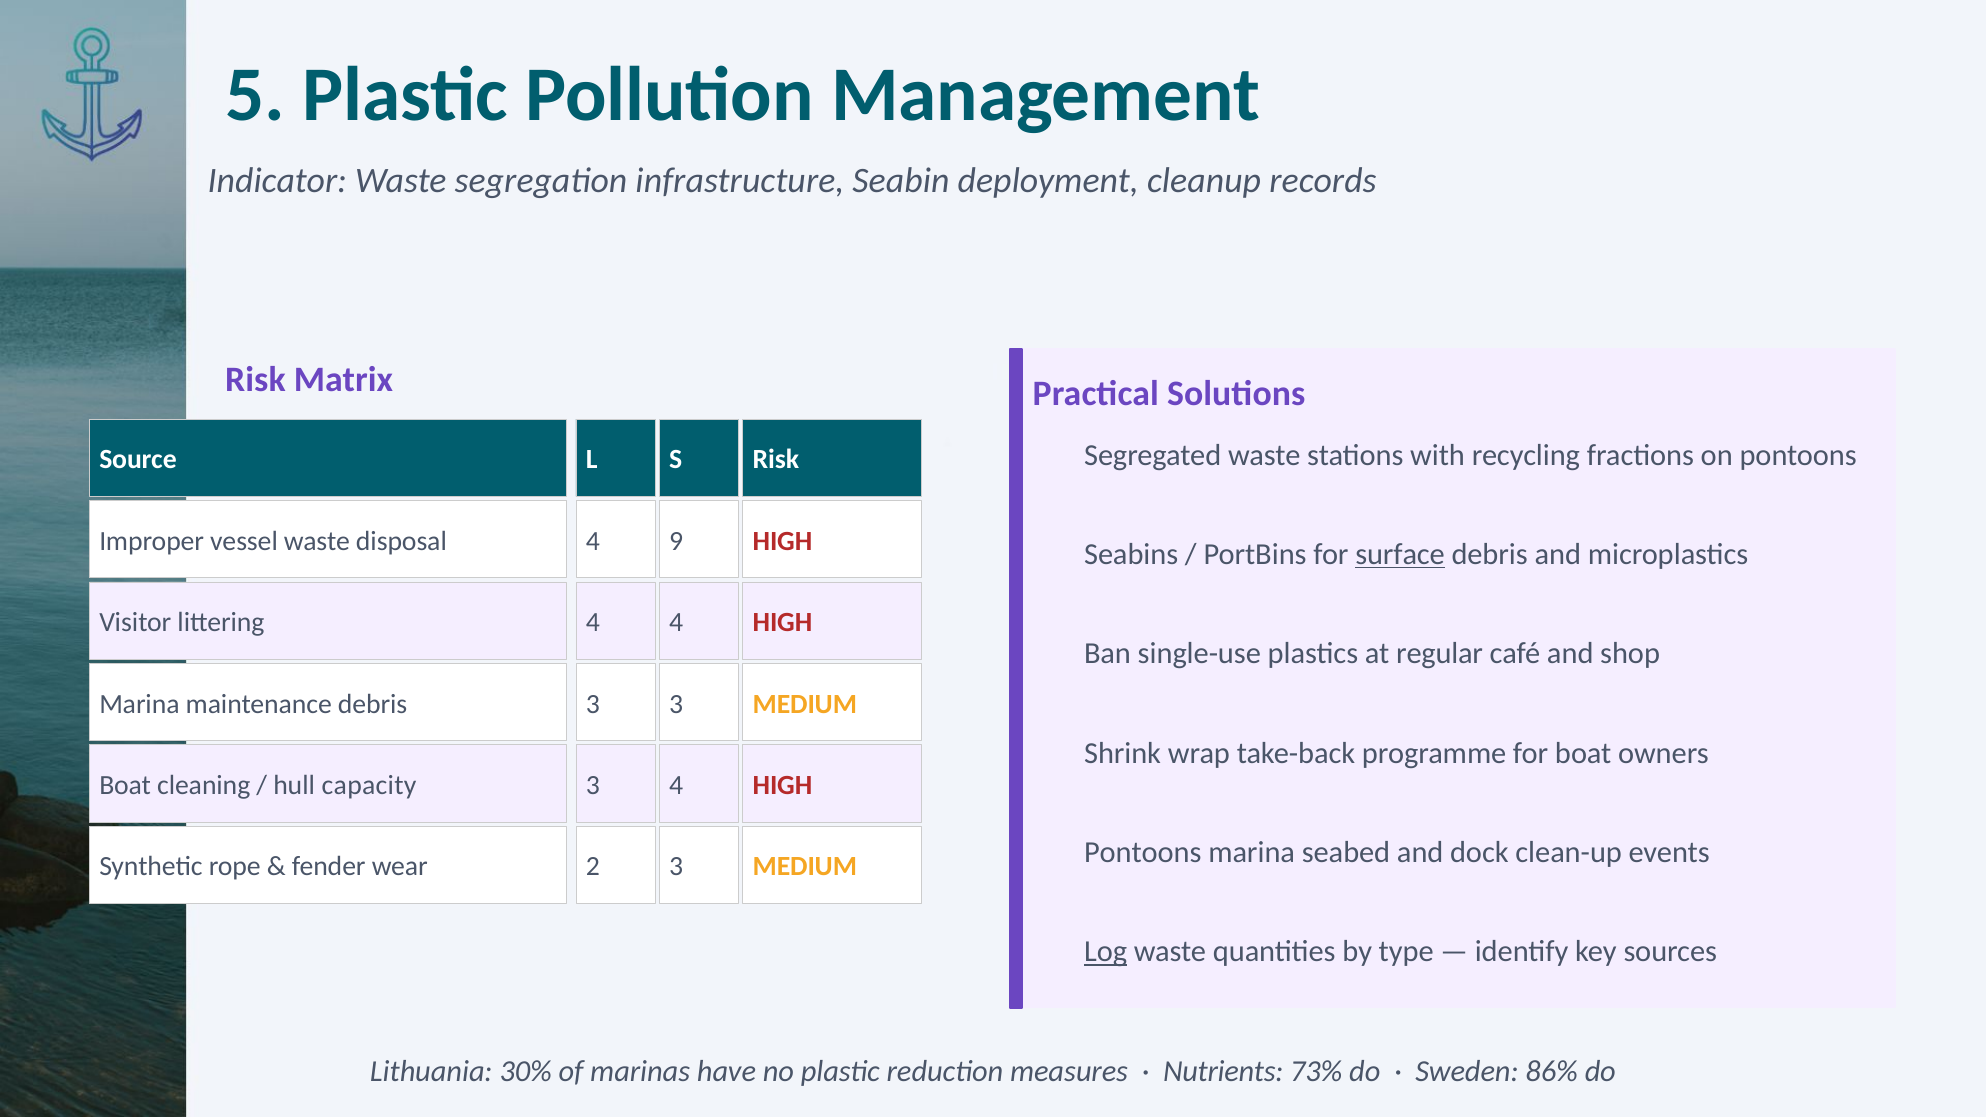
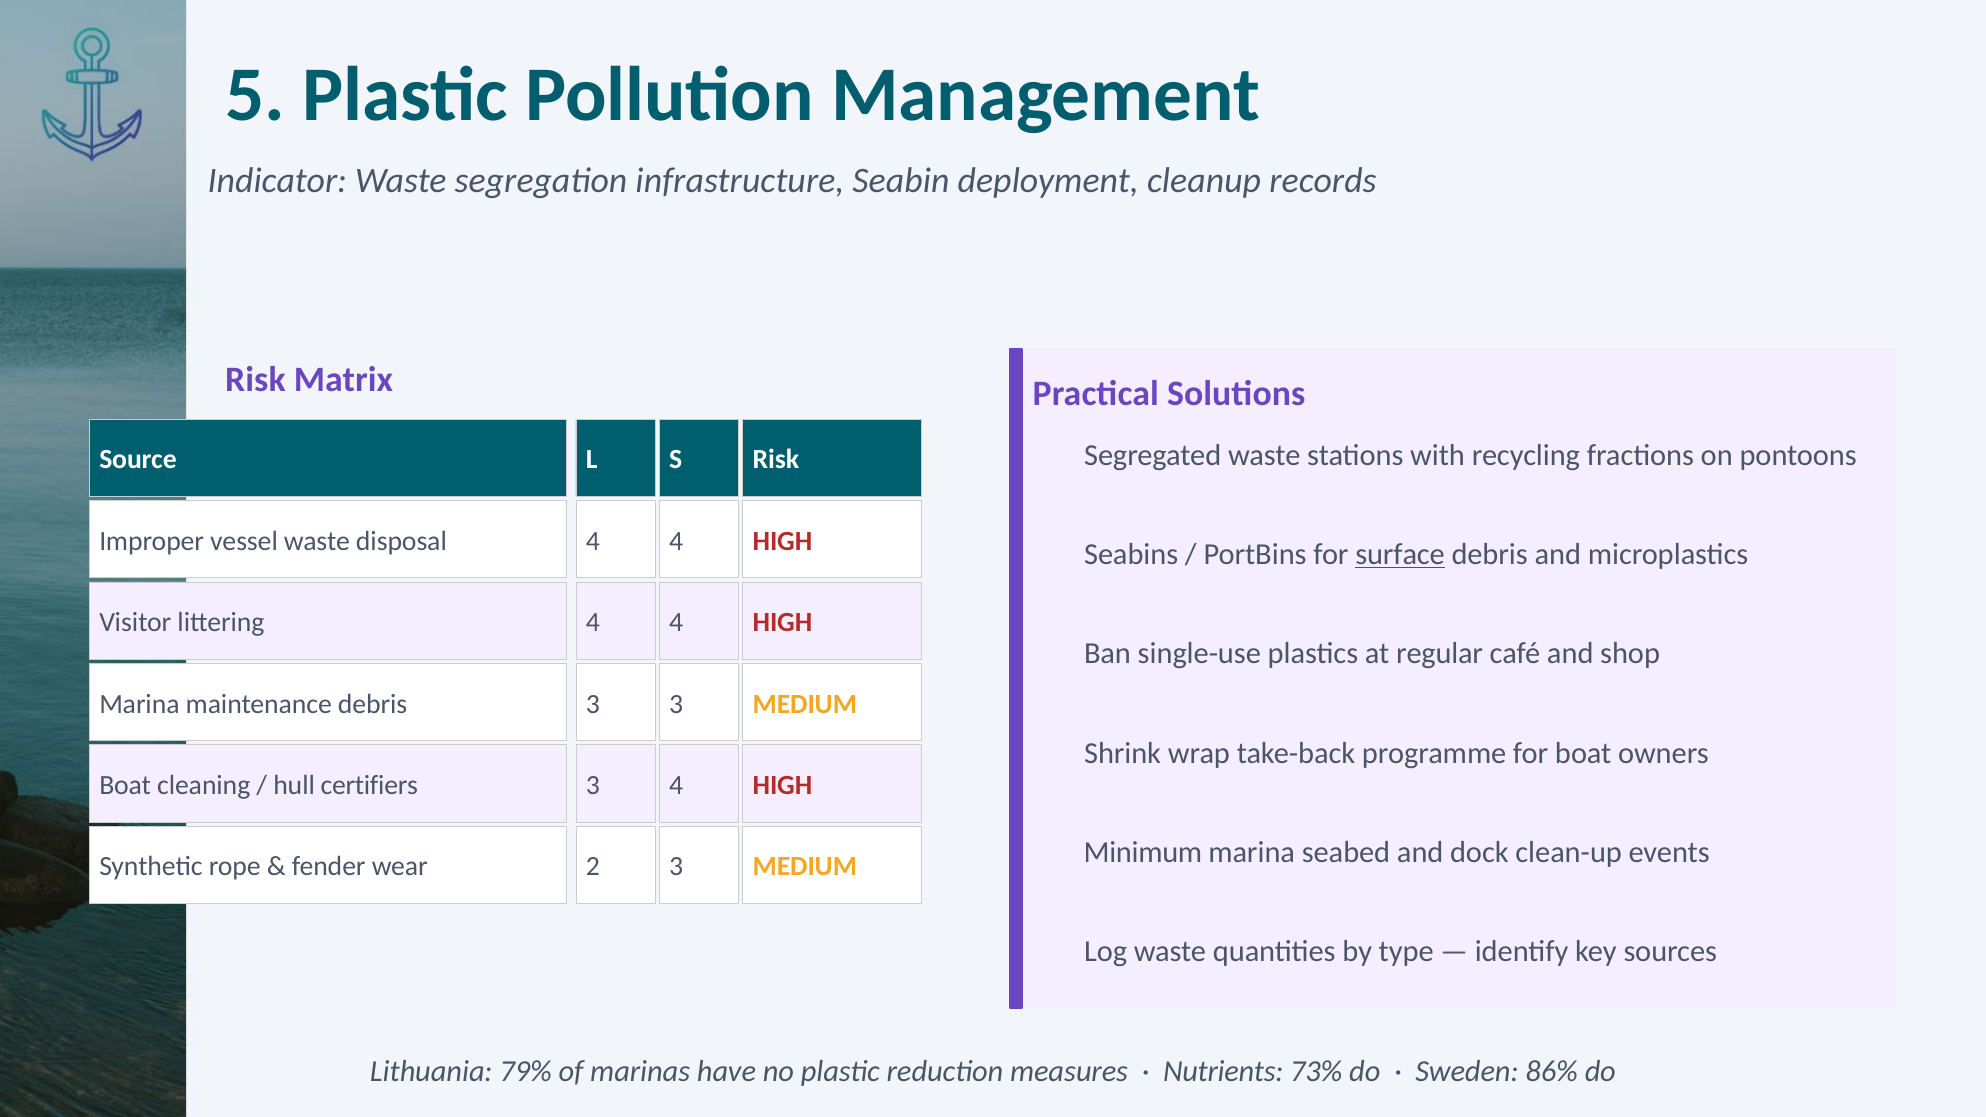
disposal 4 9: 9 -> 4 (676, 541)
capacity: capacity -> certifiers (369, 785)
Pontoons: Pontoons -> Minimum (1143, 852)
Log underline: present -> none (1106, 952)
30%: 30% -> 79% (526, 1071)
